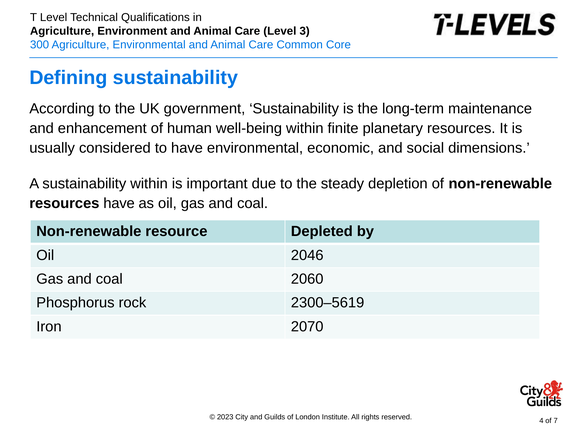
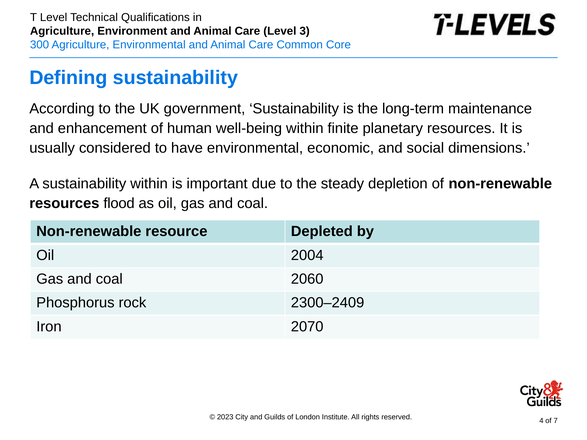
resources have: have -> flood (119, 203)
2046: 2046 -> 2004 (307, 255)
2300–5619: 2300–5619 -> 2300–2409 (328, 303)
